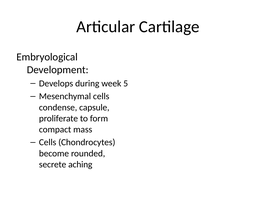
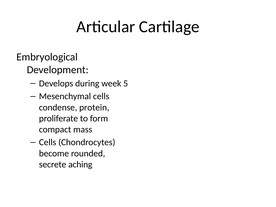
capsule: capsule -> protein (94, 107)
